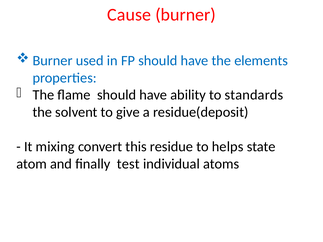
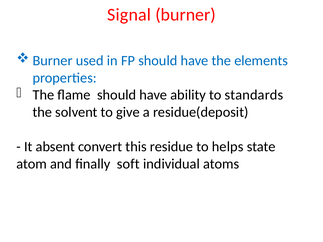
Cause: Cause -> Signal (129, 15)
mixing: mixing -> absent (55, 147)
test: test -> soft (128, 164)
